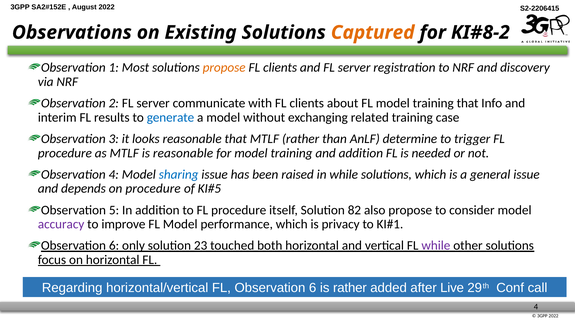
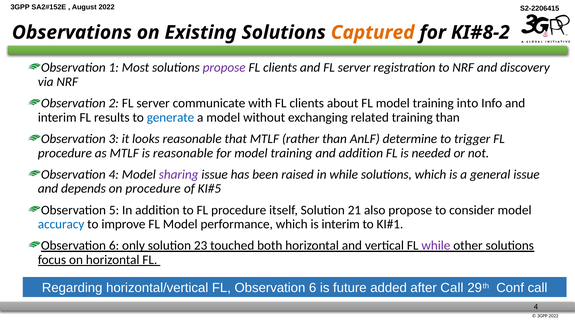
propose colour: orange -> purple (224, 68)
that: that -> into (467, 103)
training case: case -> than (448, 118)
sharing colour: blue -> purple (179, 175)
82: 82 -> 21 (354, 210)
accuracy colour: purple -> blue (61, 225)
is privacy: privacy -> interim (341, 225)
is rather: rather -> future (350, 288)
after Live: Live -> Call (452, 288)
